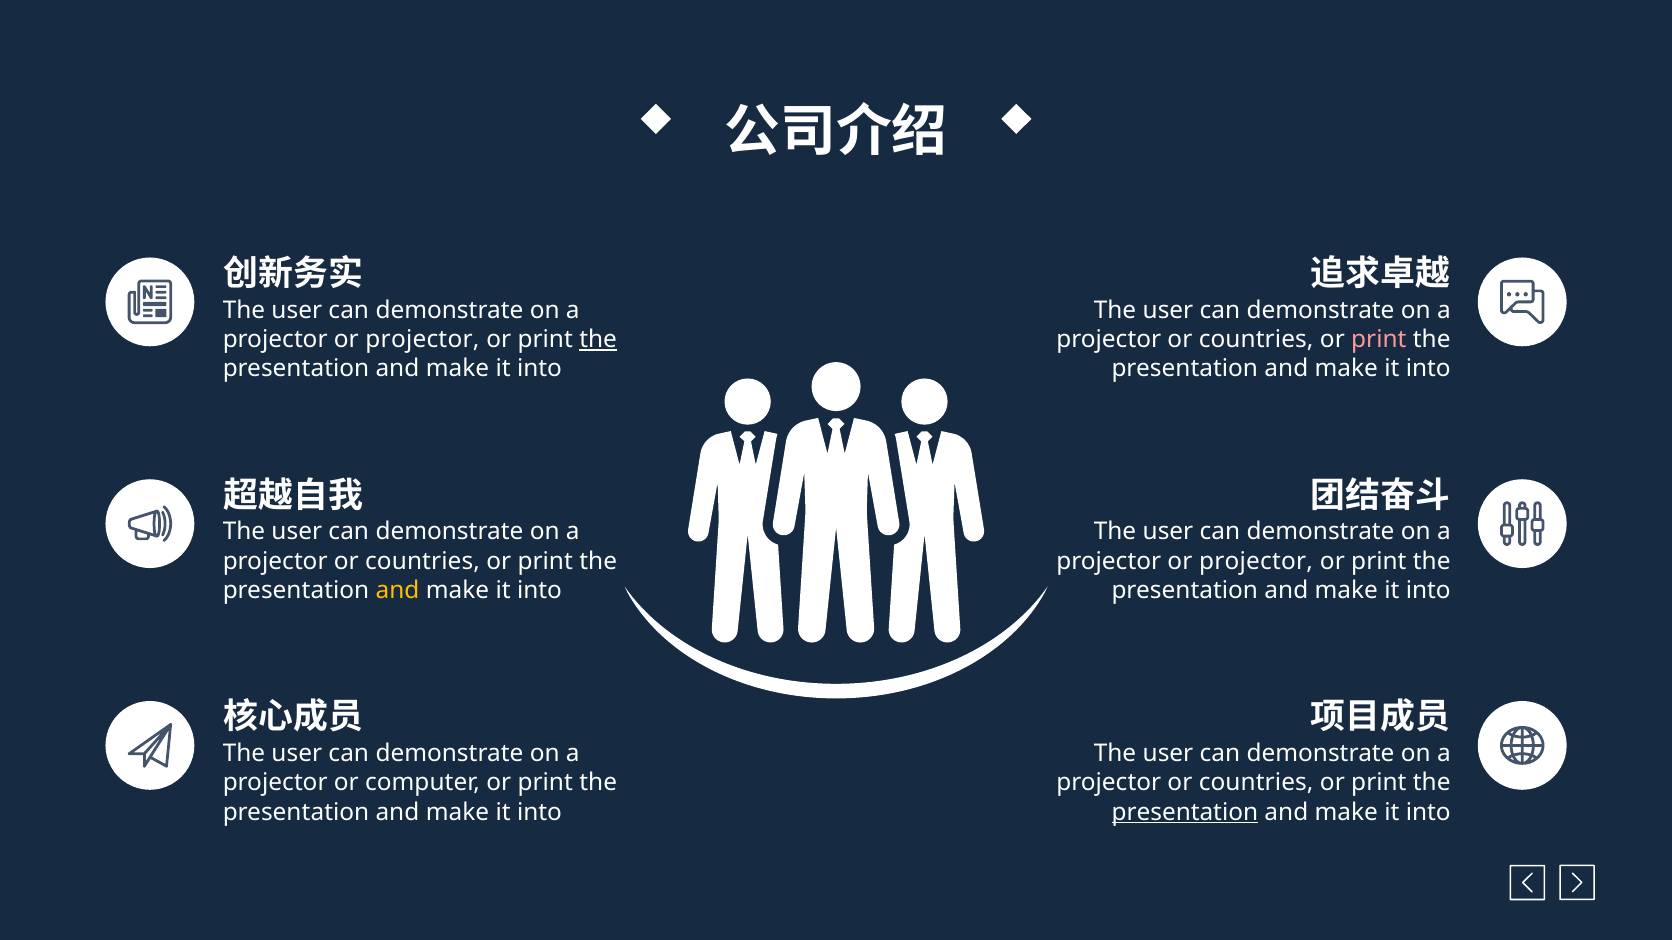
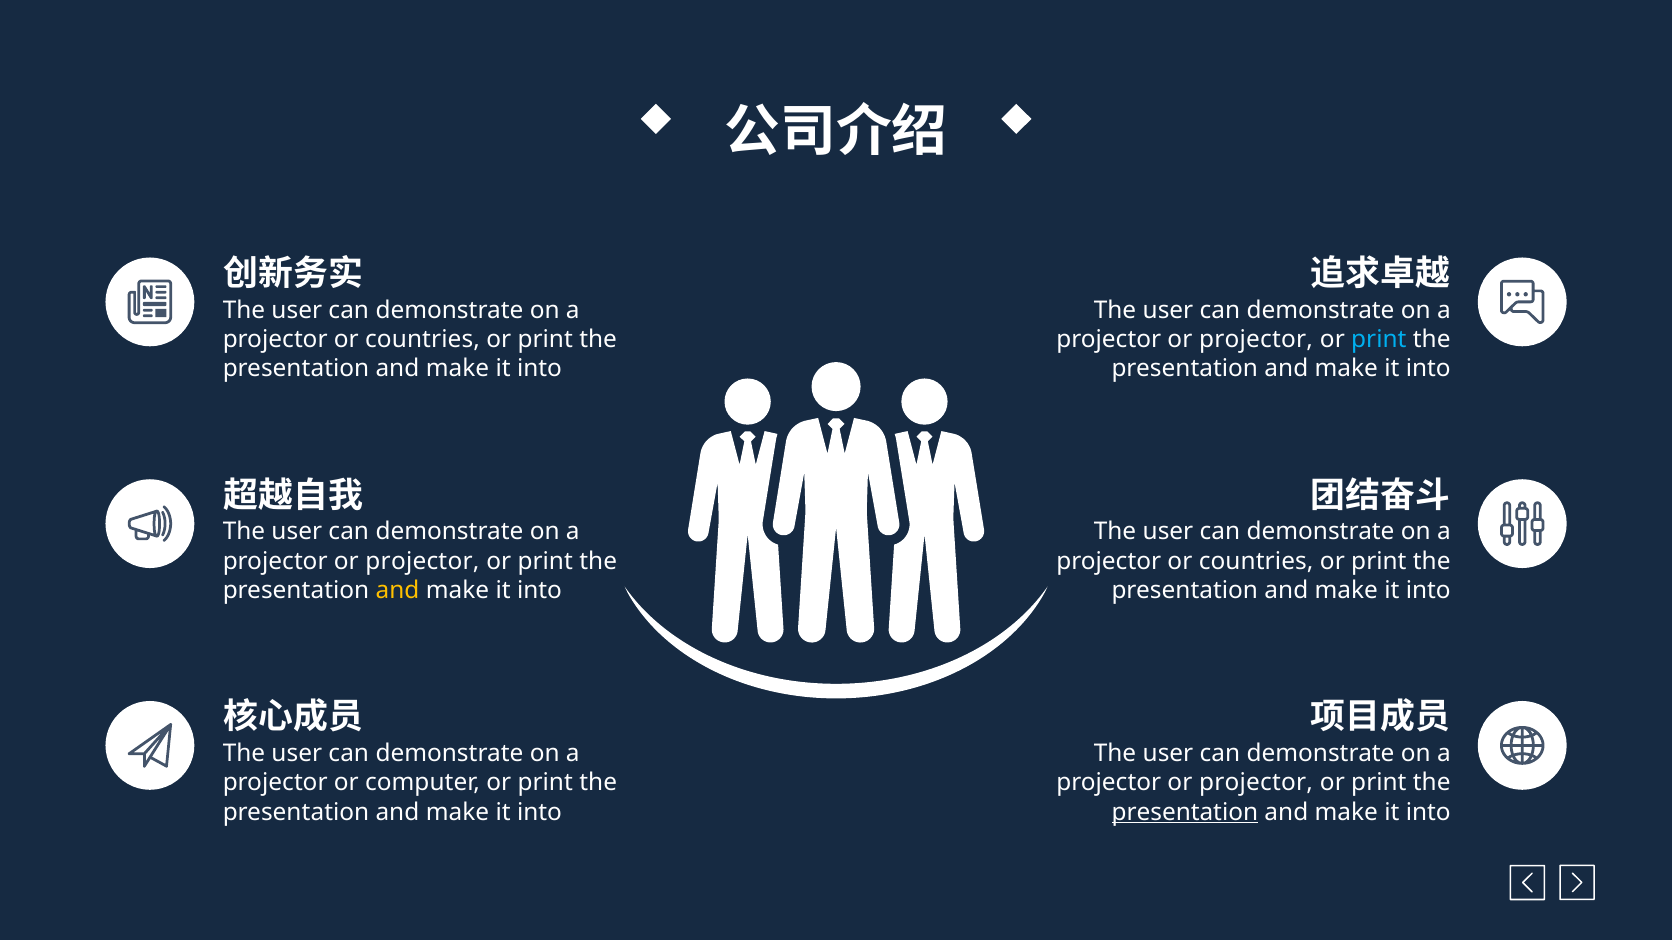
projector: projector -> countries (422, 340)
the underline: present -> none (598, 340)
countries: countries -> projector (1256, 340)
print colour: pink -> light blue (1379, 340)
countries: countries -> projector (422, 562)
projector: projector -> countries (1256, 562)
countries: countries -> projector (1256, 783)
